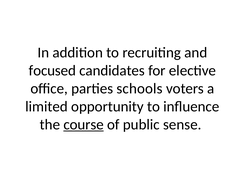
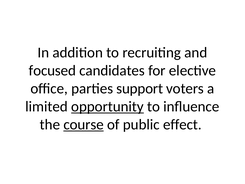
schools: schools -> support (140, 88)
opportunity underline: none -> present (107, 106)
sense: sense -> effect (182, 124)
